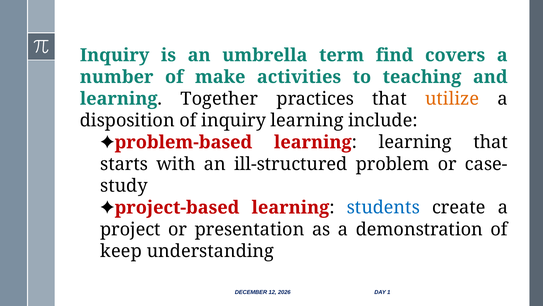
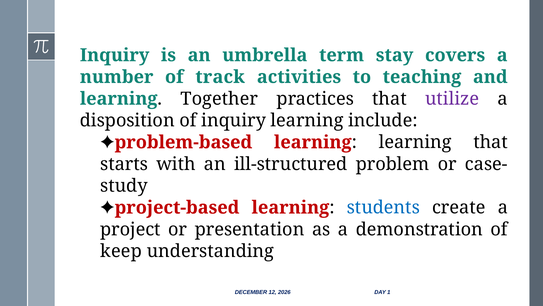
find: find -> stay (395, 55)
make: make -> track (220, 77)
utilize colour: orange -> purple (452, 99)
